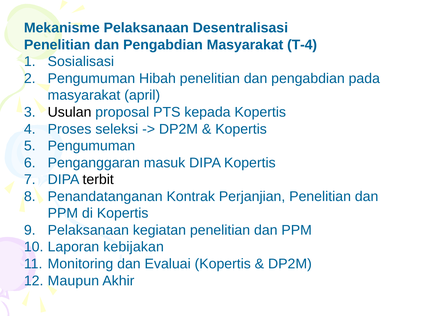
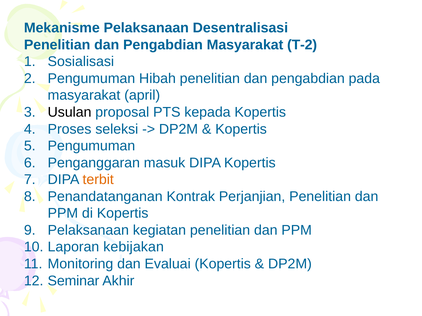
T-4: T-4 -> T-2 (302, 45)
terbit colour: black -> orange (98, 180)
Maupun: Maupun -> Seminar (74, 281)
